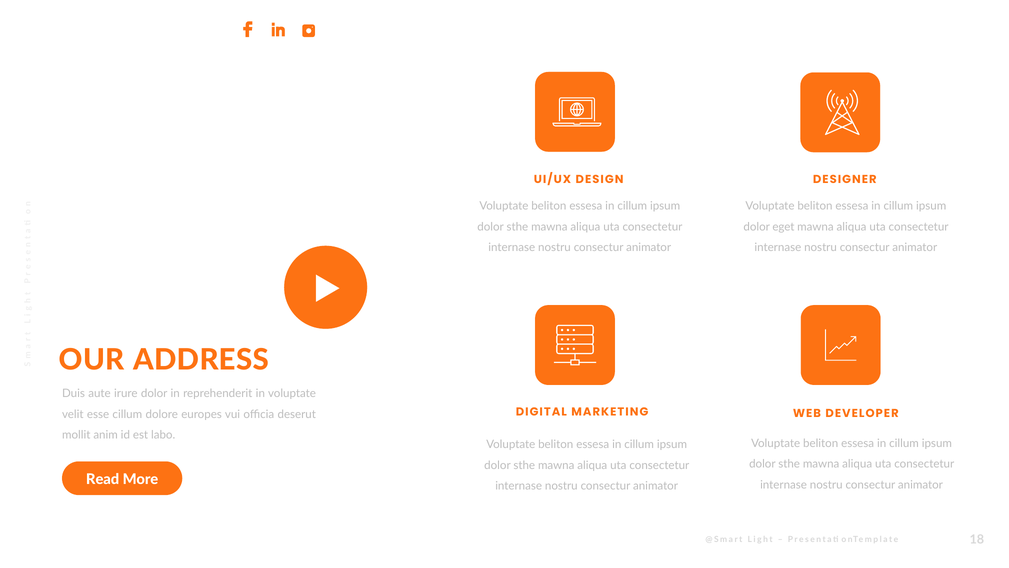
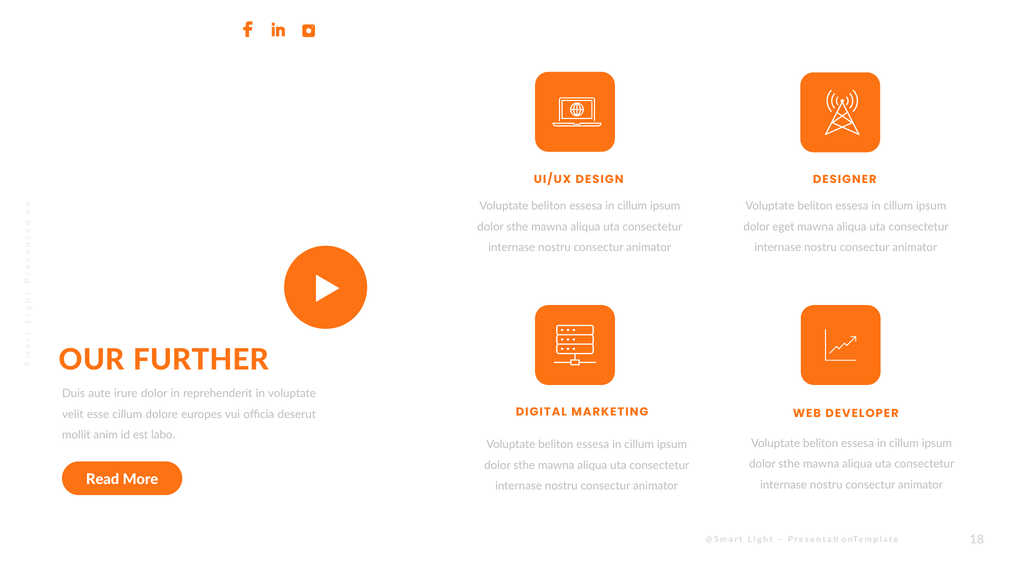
ADDRESS: ADDRESS -> FURTHER (201, 360)
